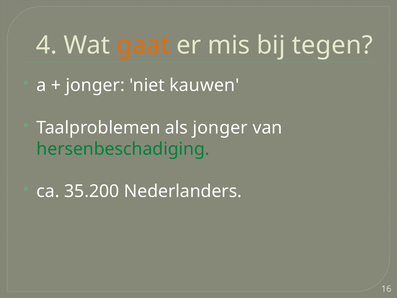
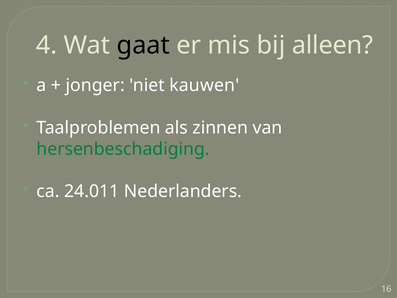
gaat colour: orange -> black (143, 45)
tegen: tegen -> alleen (333, 45)
als jonger: jonger -> zinnen (220, 128)
35.200: 35.200 -> 24.011 (92, 191)
